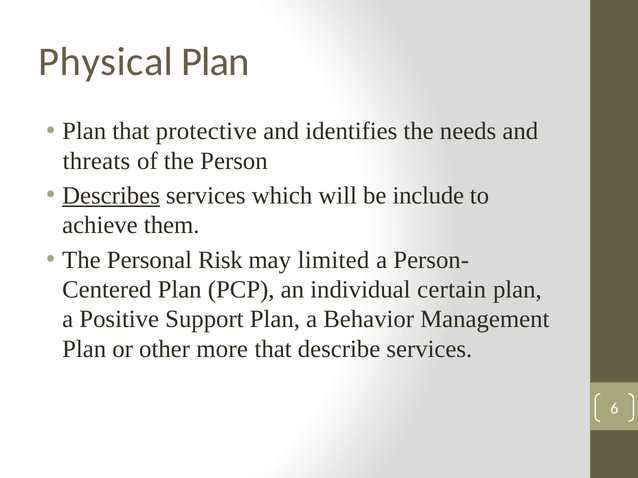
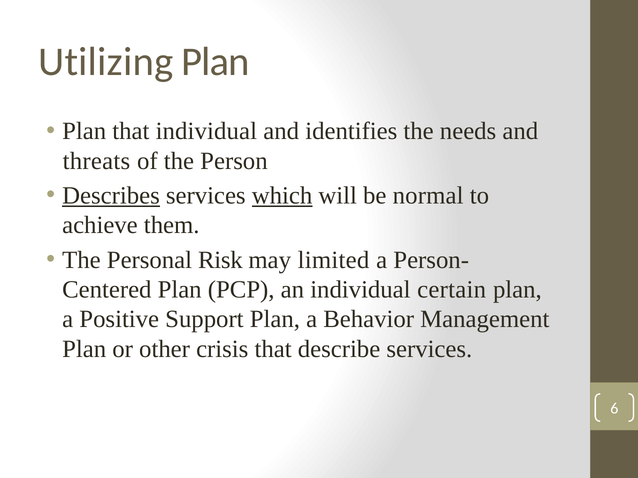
Physical: Physical -> Utilizing (106, 62)
that protective: protective -> individual (206, 131)
which underline: none -> present (282, 196)
include: include -> normal (428, 196)
more: more -> crisis (222, 349)
